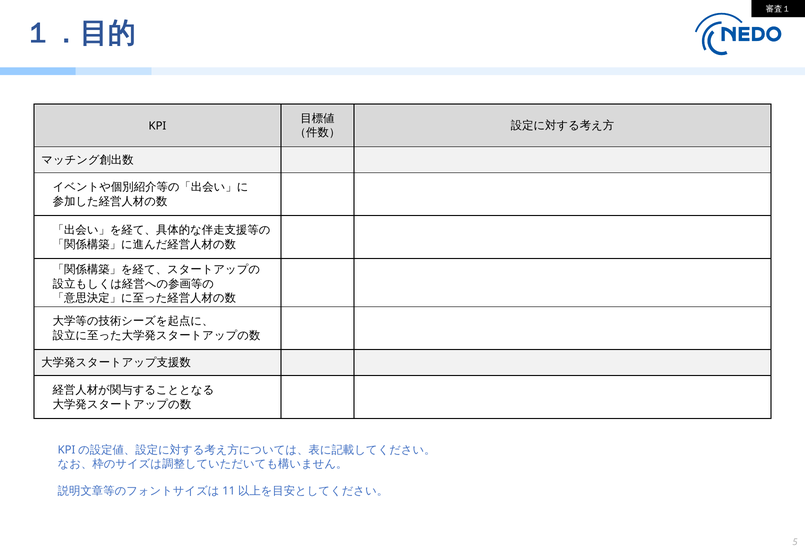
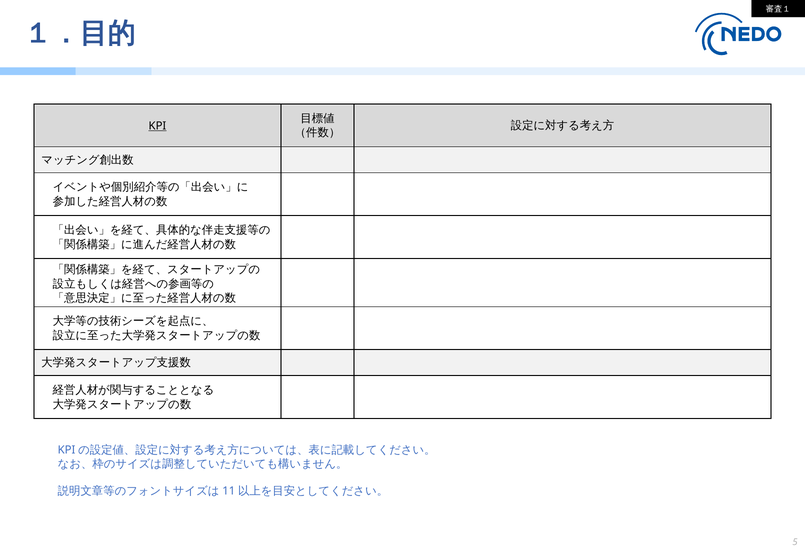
KPI underline: none -> present (157, 126)
